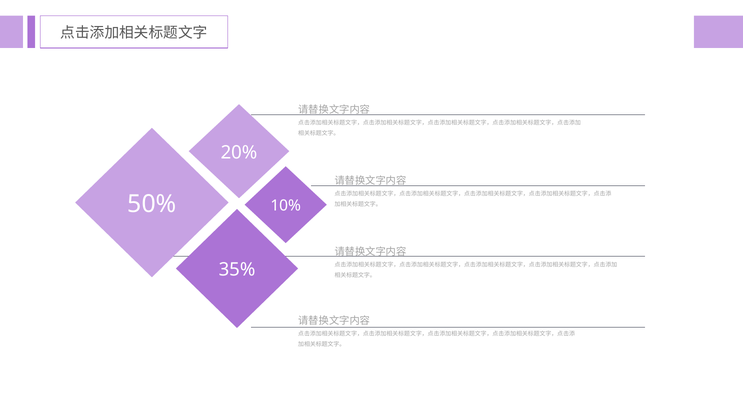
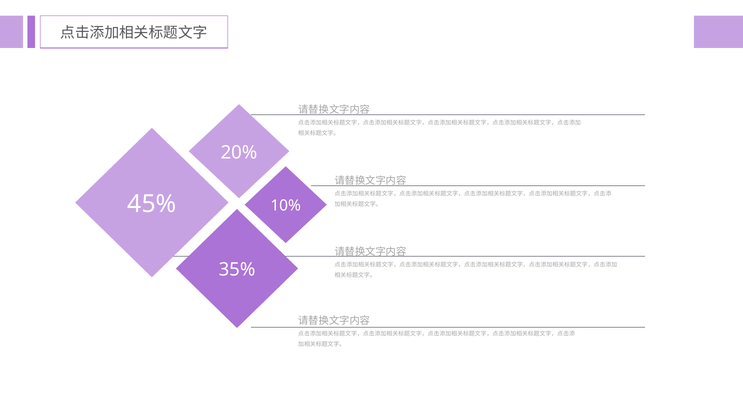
50%: 50% -> 45% (152, 204)
